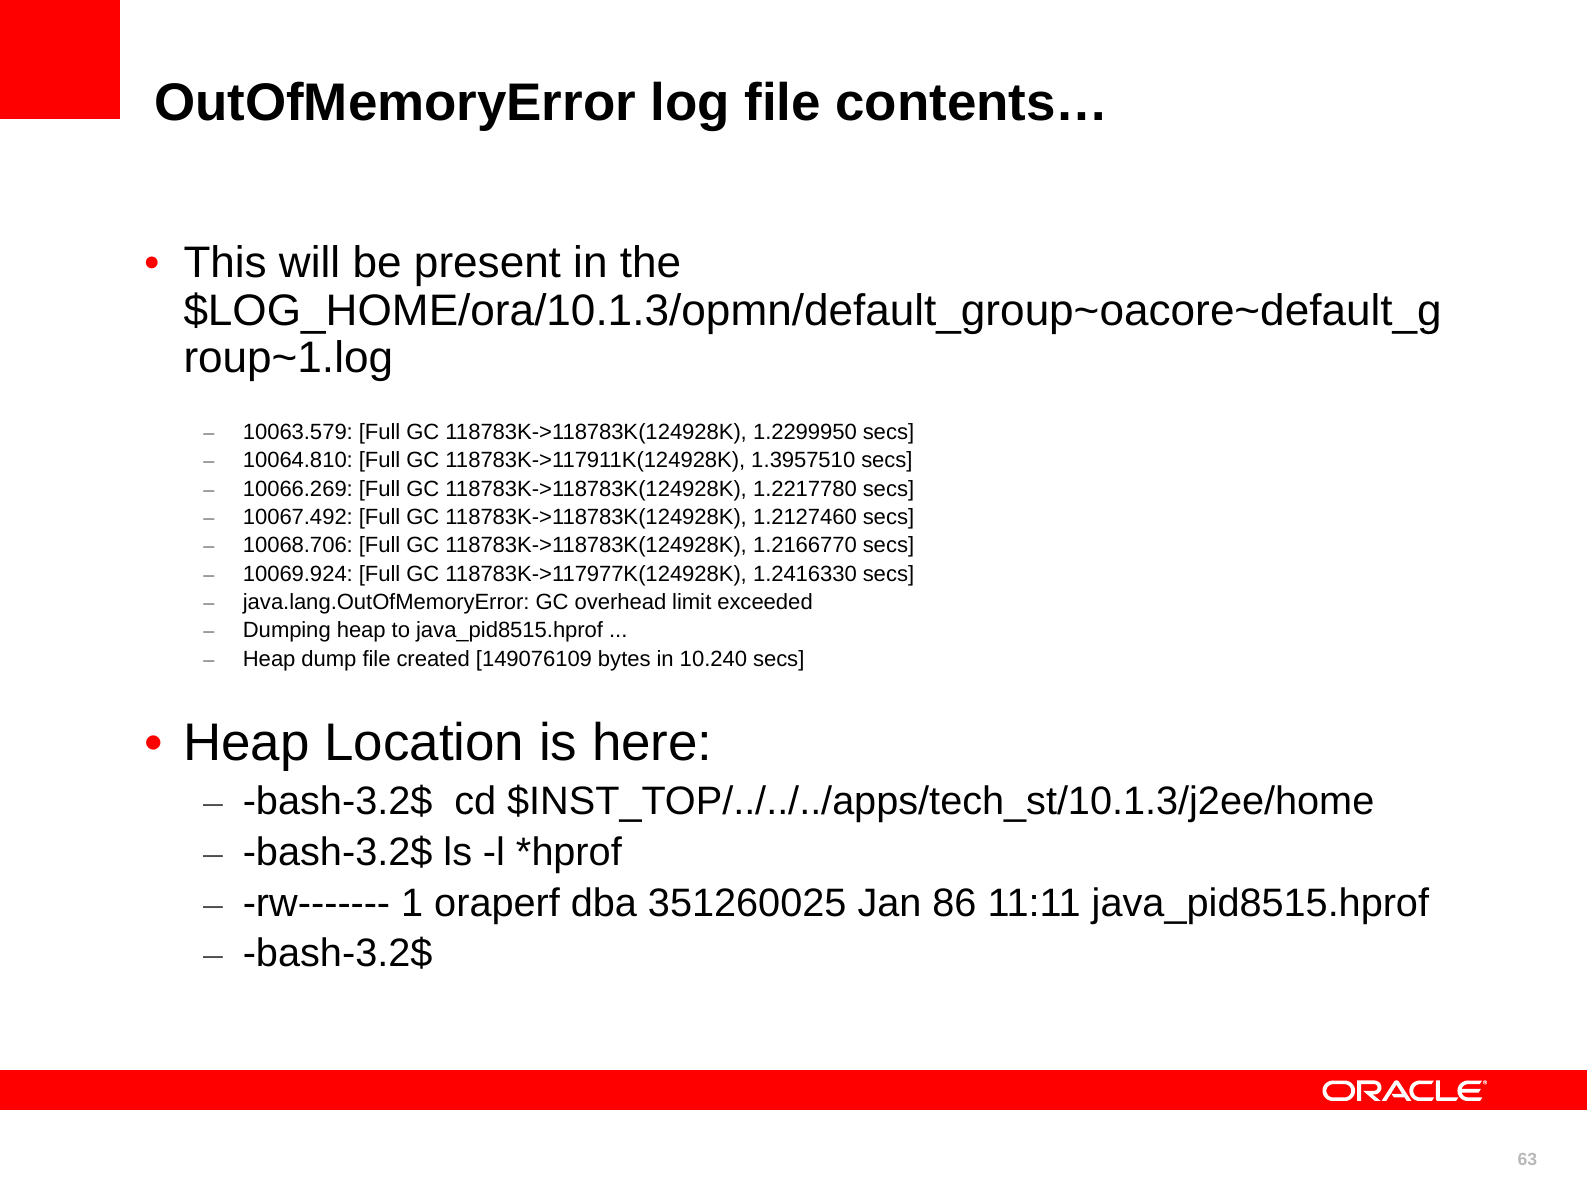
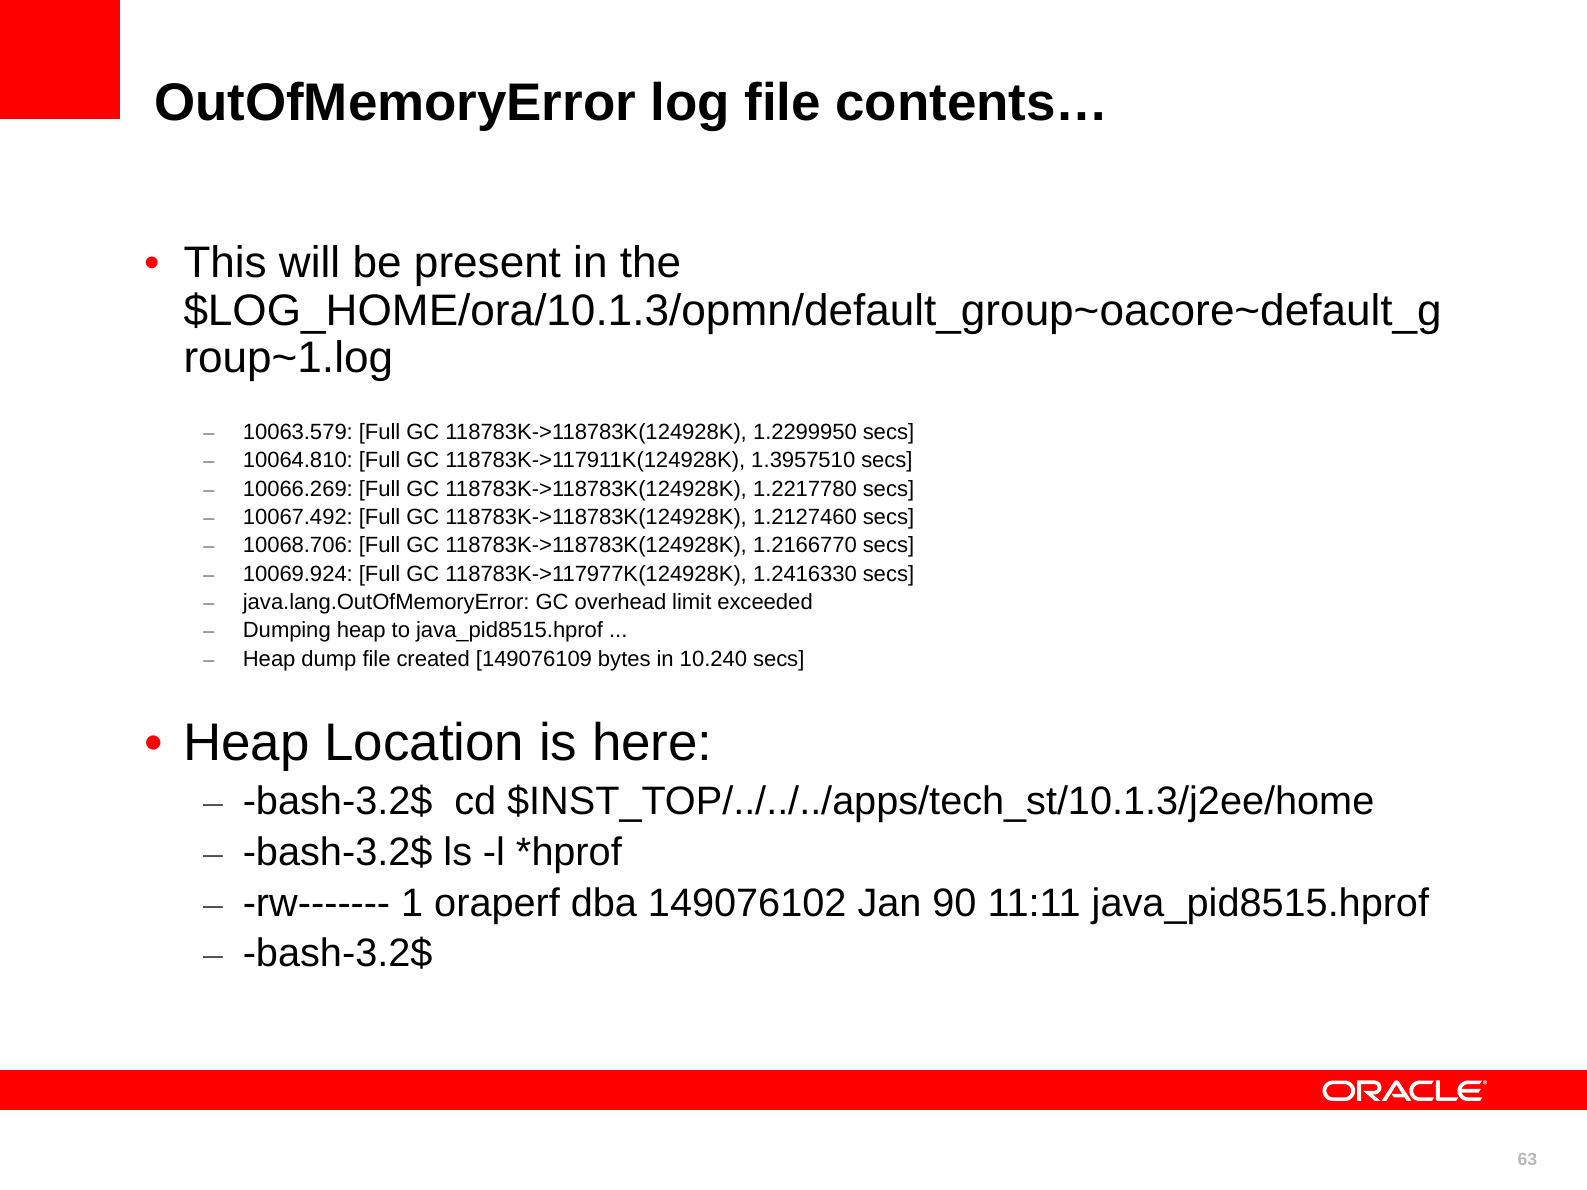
351260025: 351260025 -> 149076102 (747, 903)
86: 86 -> 90 (954, 903)
